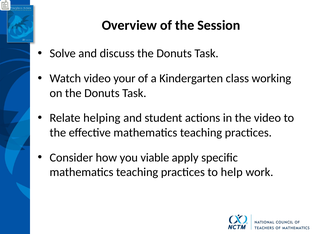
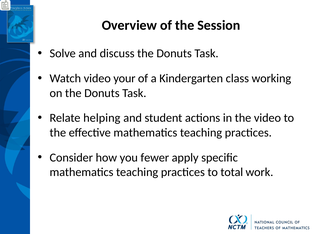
viable: viable -> fewer (155, 158)
help: help -> total (232, 172)
